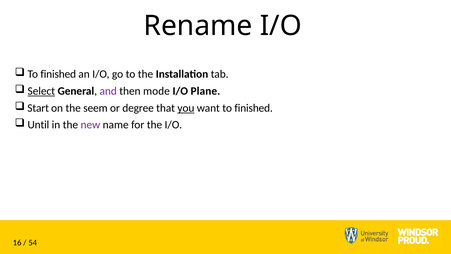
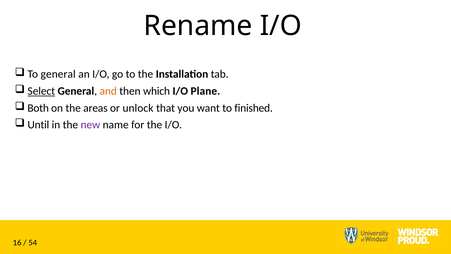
finished: finished -> general (58, 74)
and colour: purple -> orange (108, 91)
mode: mode -> which (157, 91)
Start: Start -> Both (38, 108)
seem: seem -> areas (95, 108)
degree: degree -> unlock (138, 108)
you underline: present -> none (186, 108)
